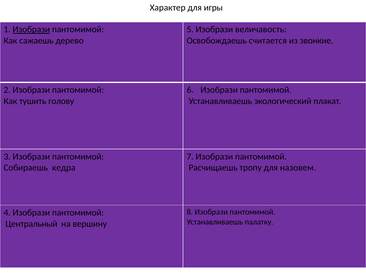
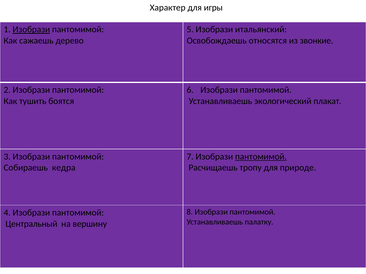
величавость: величавость -> итальянский (261, 29)
считается: считается -> относятся (268, 41)
голову: голову -> боятся (61, 101)
пантомимой underline: none -> present (261, 157)
назовем: назовем -> природе (298, 168)
